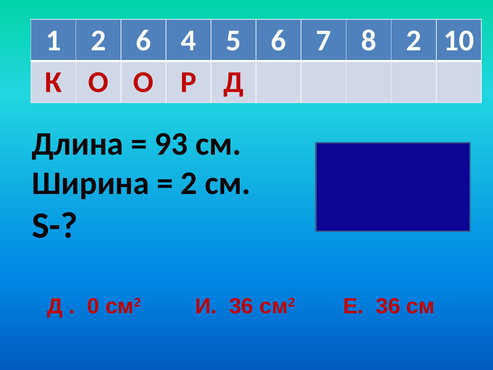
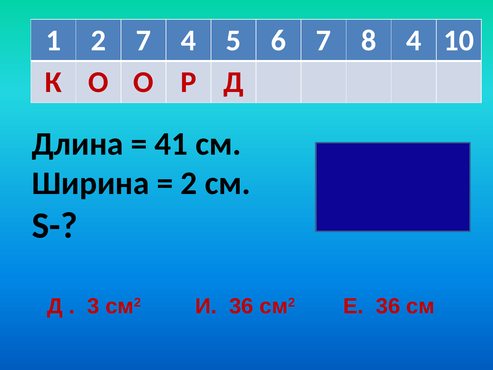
2 6: 6 -> 7 (143, 40)
8 2: 2 -> 4 (414, 40)
93: 93 -> 41 (171, 144)
0: 0 -> 3 (93, 306)
